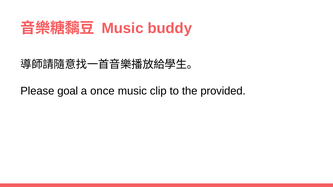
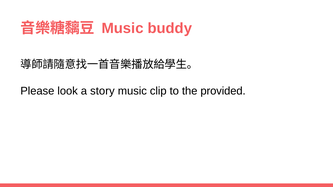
goal: goal -> look (68, 91)
once: once -> story (102, 91)
